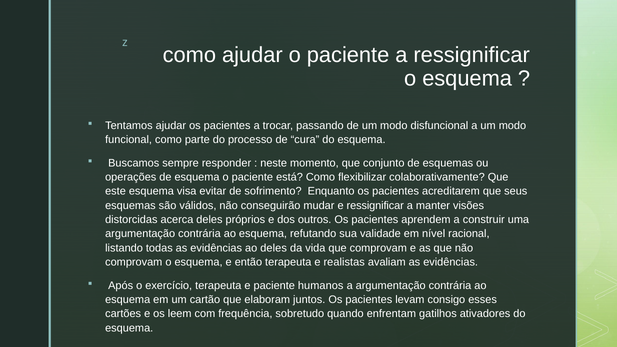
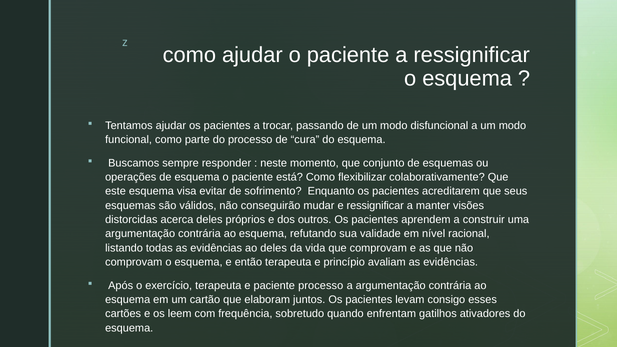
realistas: realistas -> princípio (344, 262)
paciente humanos: humanos -> processo (321, 285)
